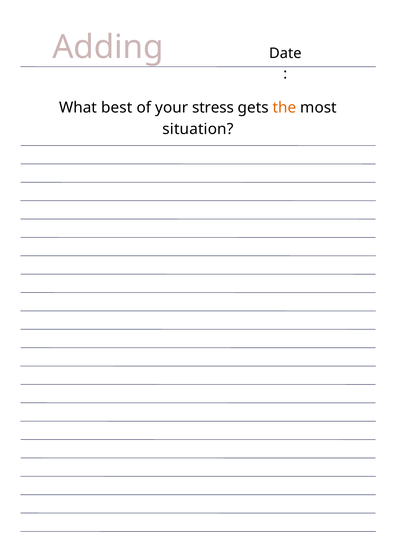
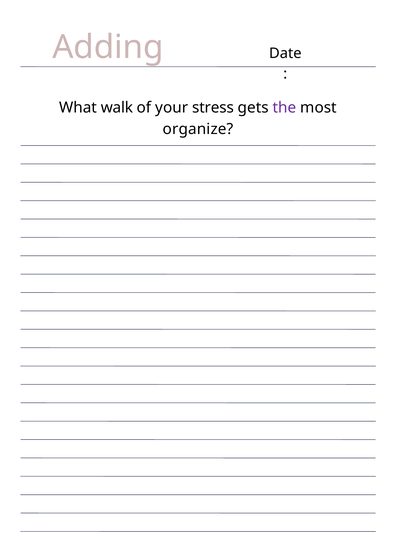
best: best -> walk (117, 108)
the colour: orange -> purple (284, 108)
situation: situation -> organize (198, 129)
